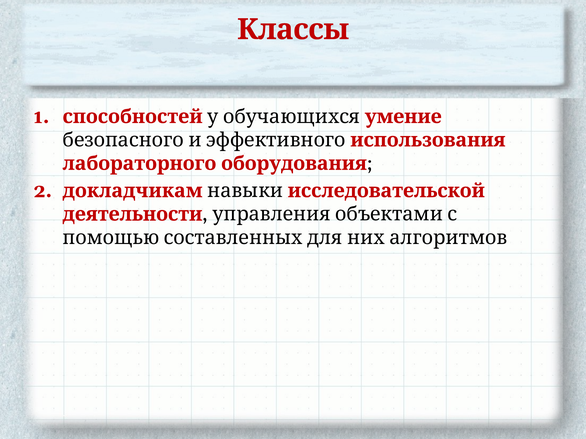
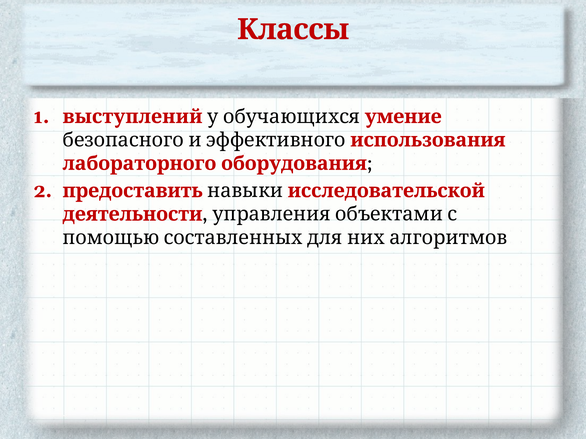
способностей: способностей -> выступлений (133, 117)
докладчикам: докладчикам -> предоставить (133, 191)
